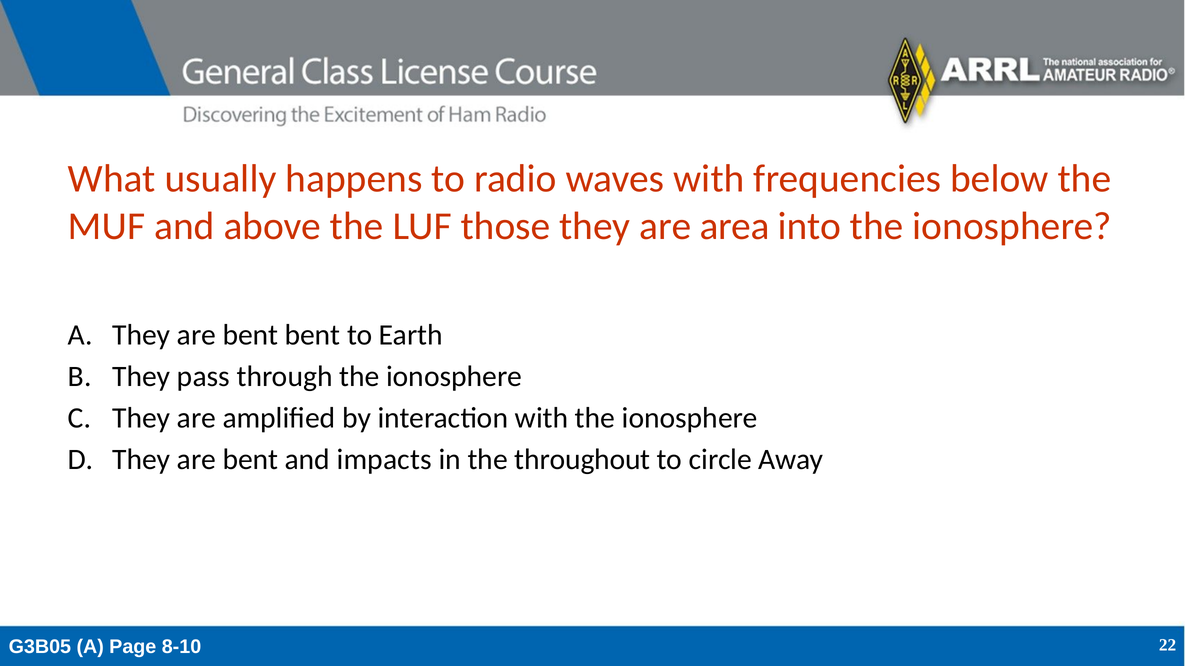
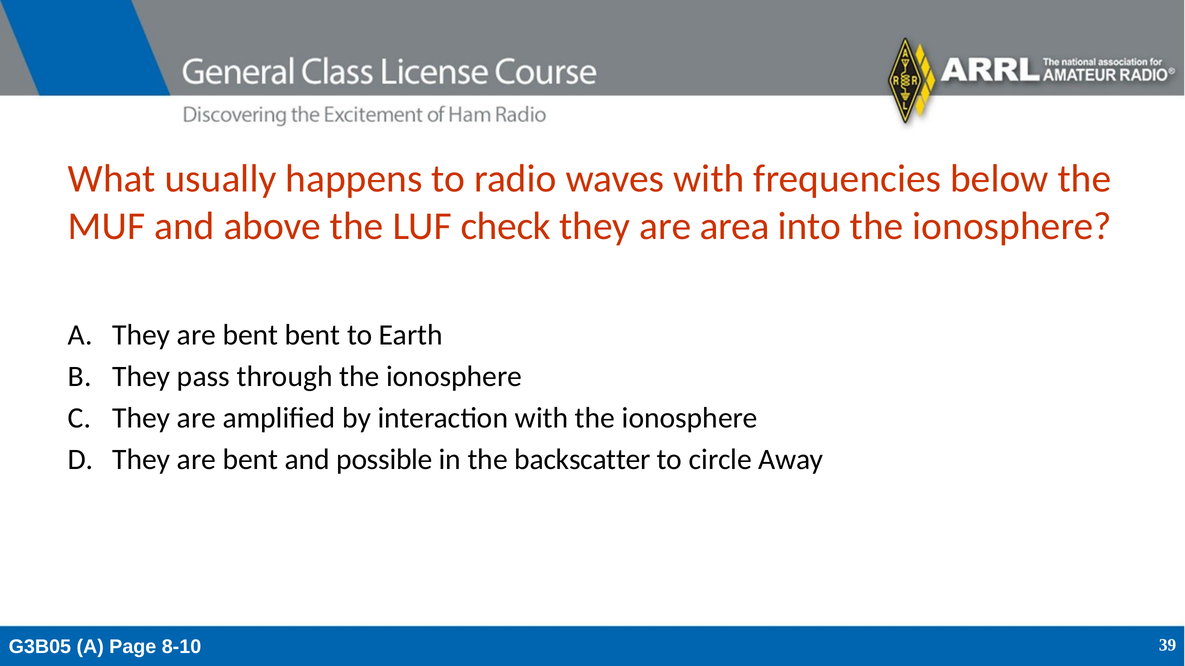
those: those -> check (506, 226)
impacts: impacts -> possible (384, 460)
throughout: throughout -> backscatter (582, 460)
22: 22 -> 39 (1168, 645)
